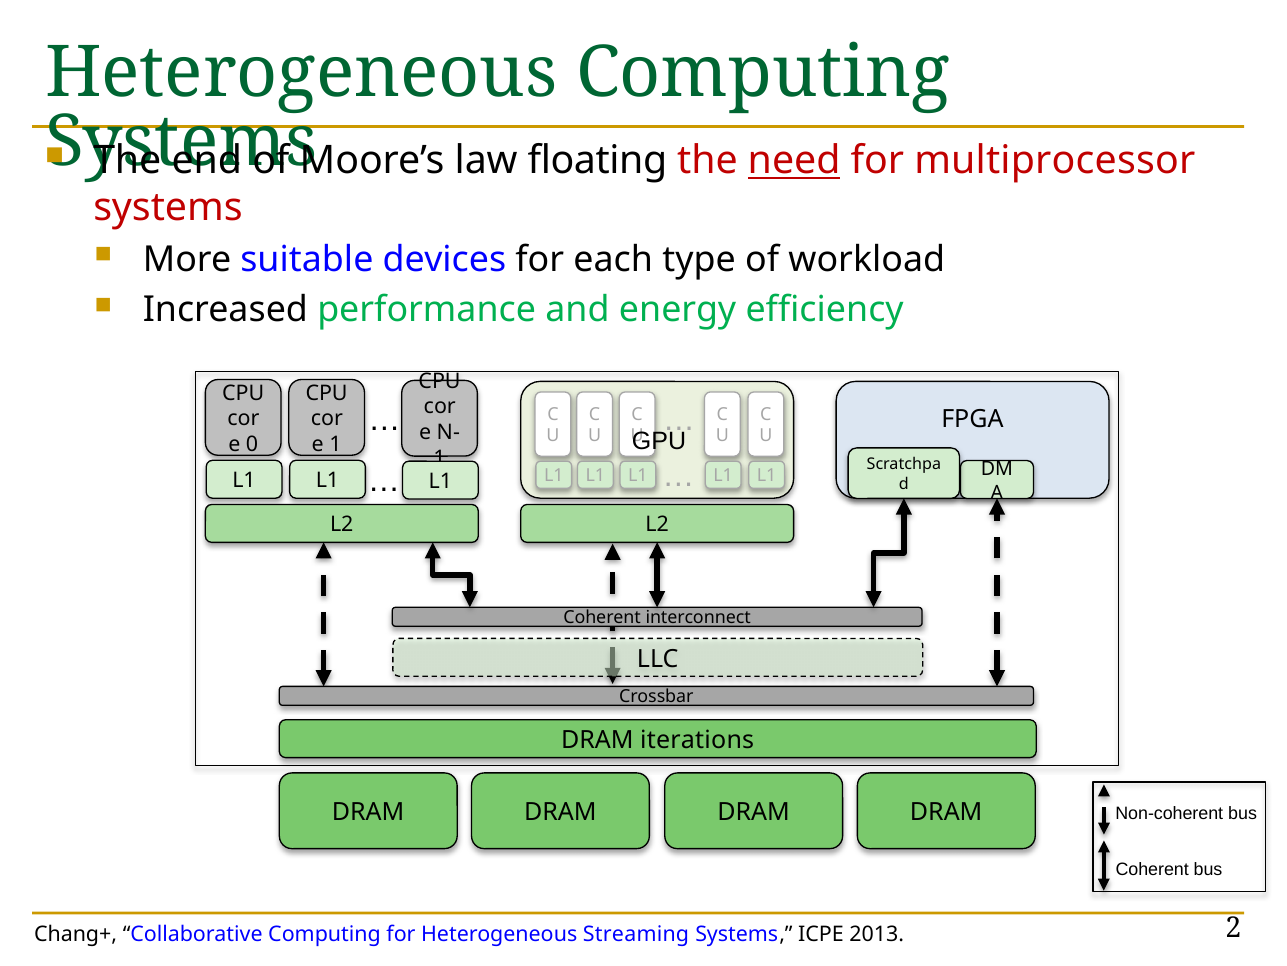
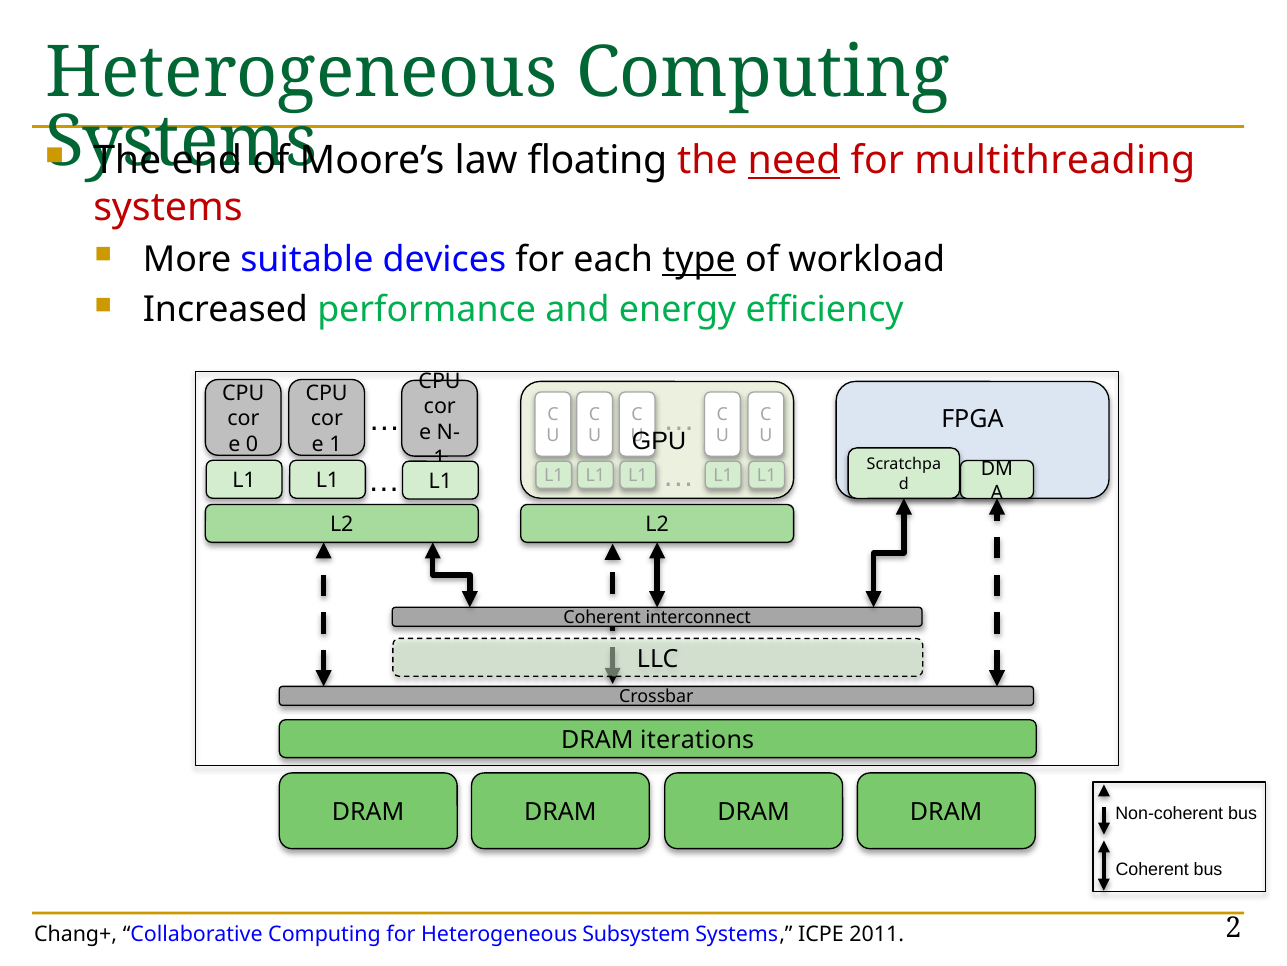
multiprocessor: multiprocessor -> multithreading (1055, 161)
type underline: none -> present (699, 260)
Streaming: Streaming -> Subsystem (636, 934)
2013: 2013 -> 2011 (877, 934)
